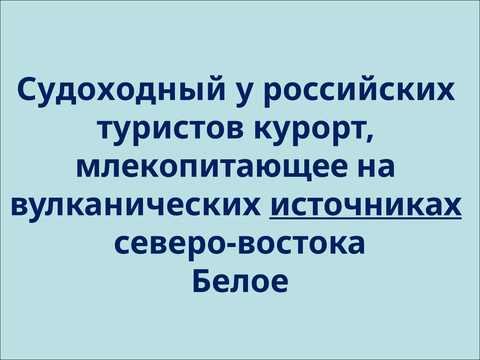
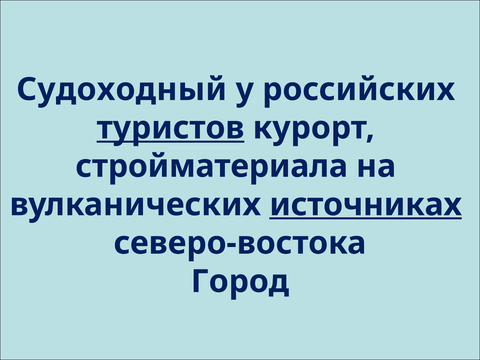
туристов underline: none -> present (171, 128)
млекопитающее: млекопитающее -> стройматериала (212, 166)
Белое: Белое -> Город (240, 281)
